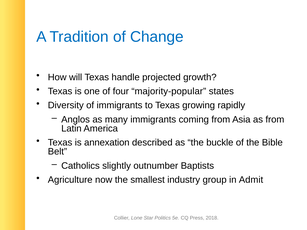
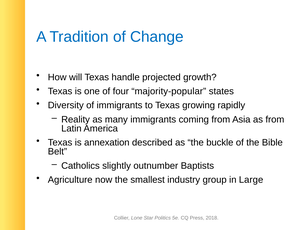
Anglos: Anglos -> Reality (76, 120)
Admit: Admit -> Large (251, 180)
